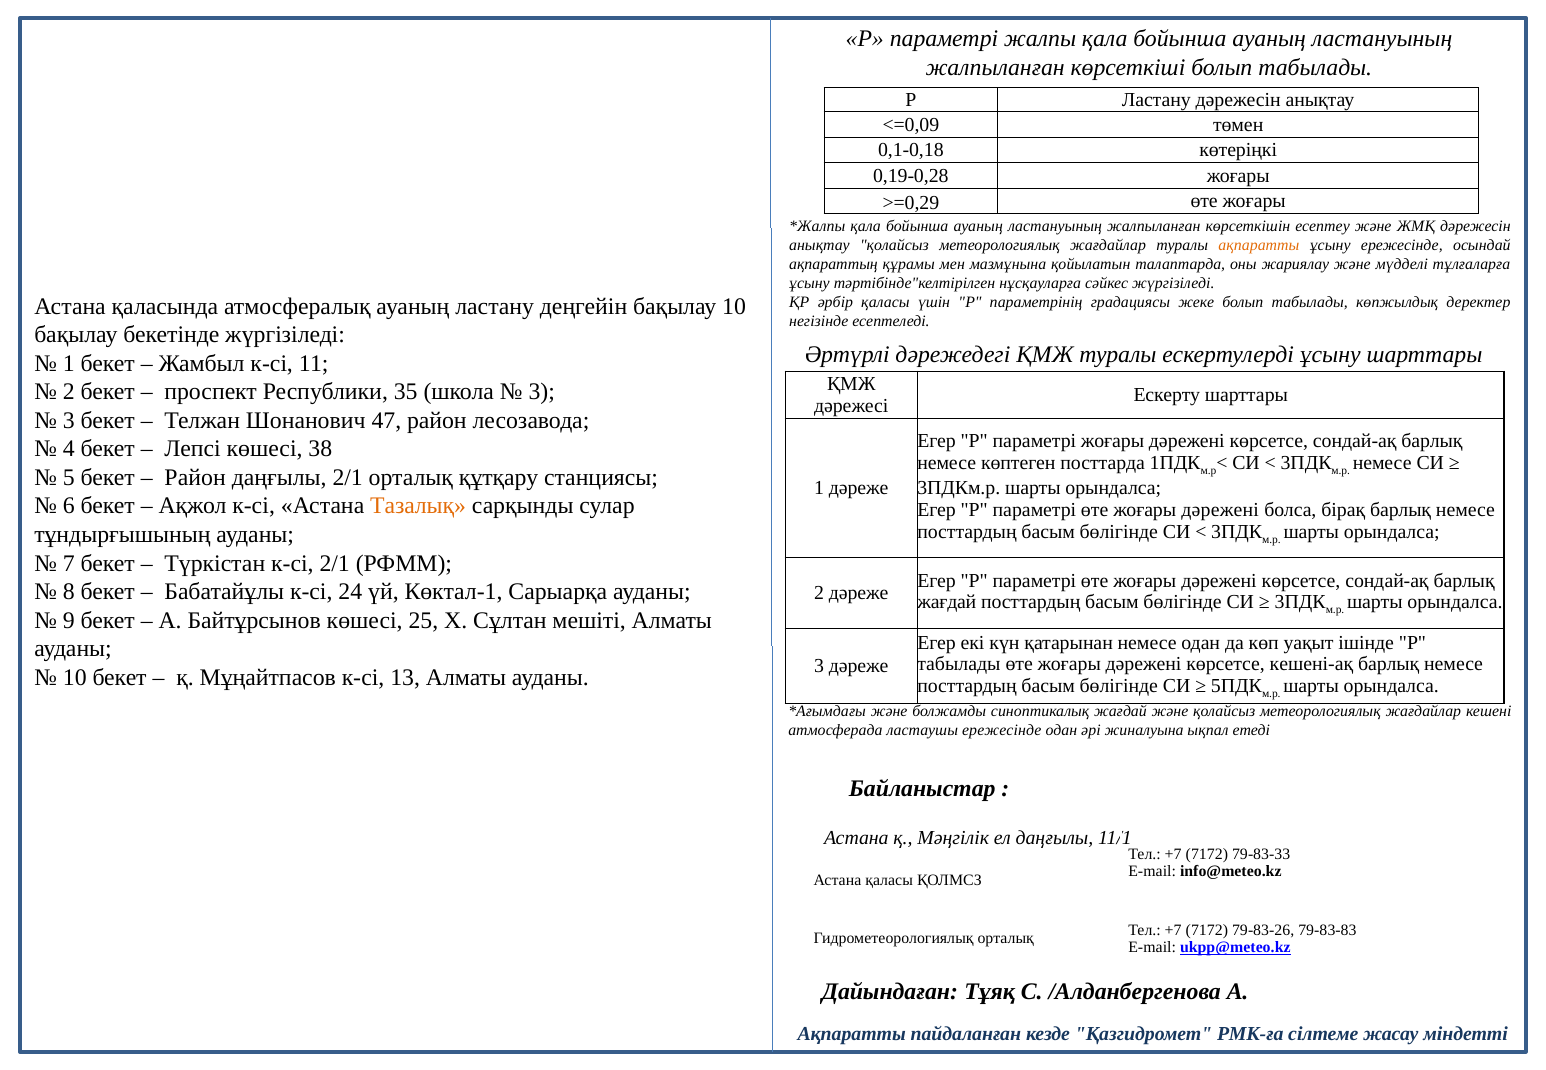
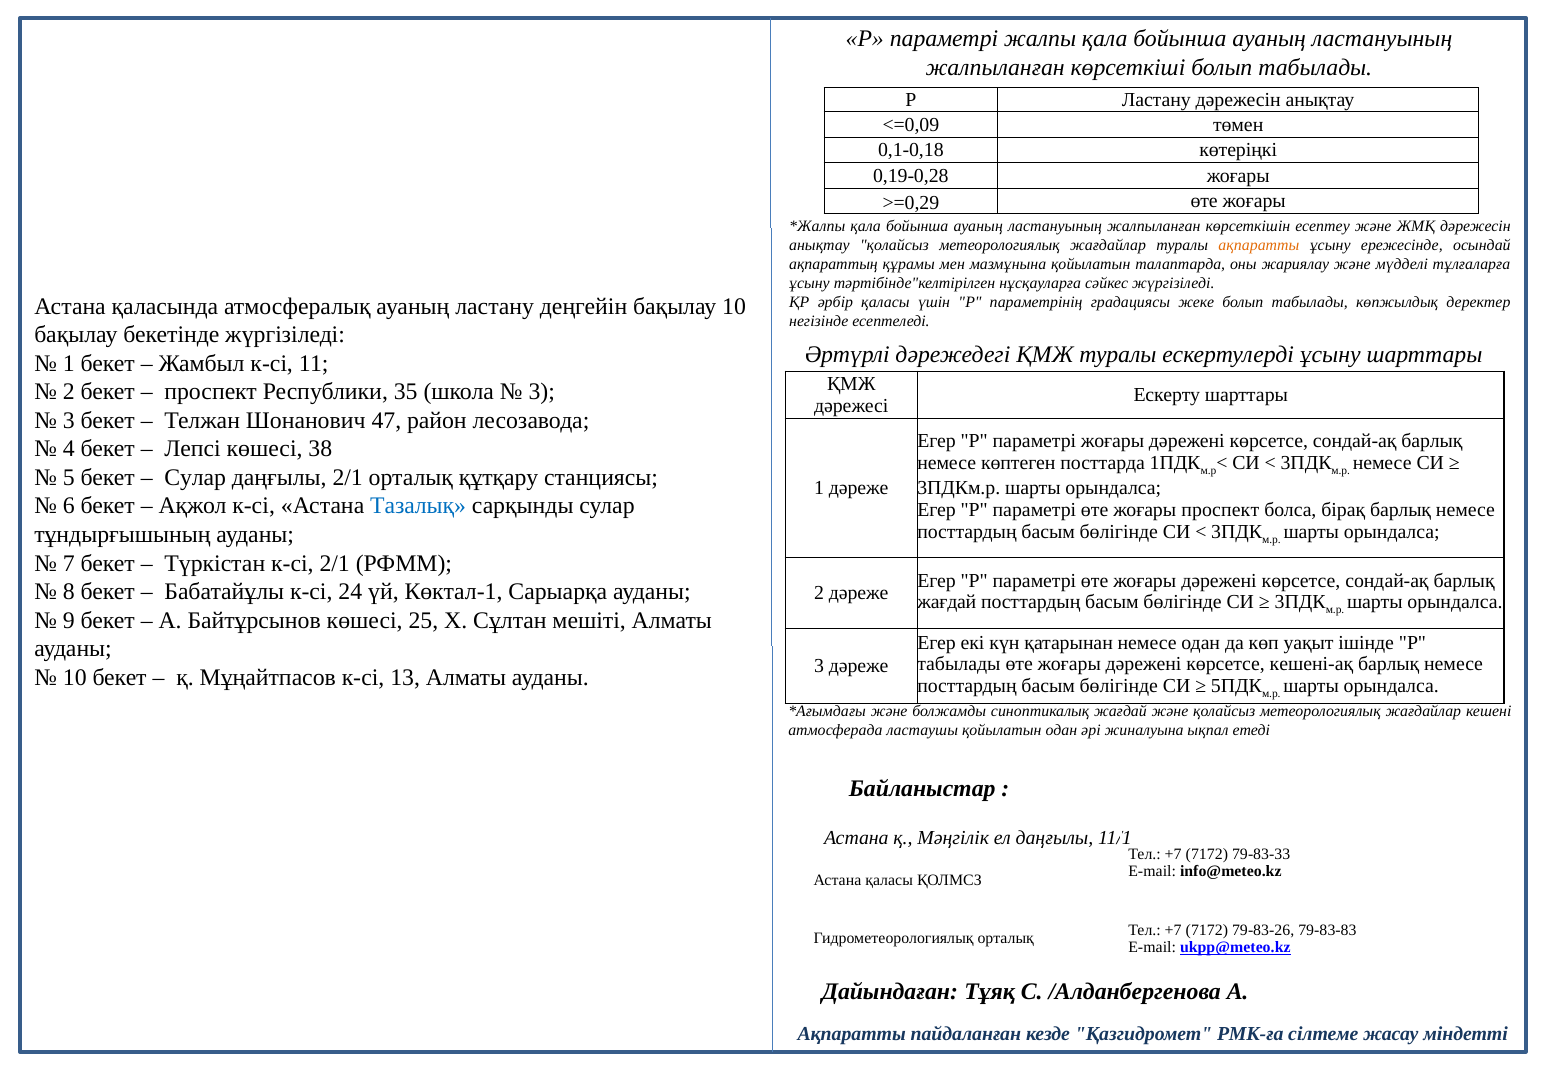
Район: Район -> Сулар (195, 478)
Тазалық colour: orange -> blue (418, 506)
дәрежені: дәрежені -> проспект (1220, 510)
ластаушы ережесінде: ережесінде -> қойылатын (1002, 730)
